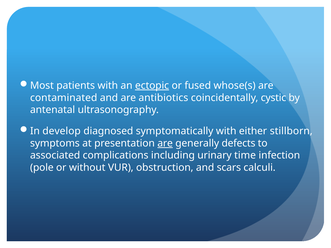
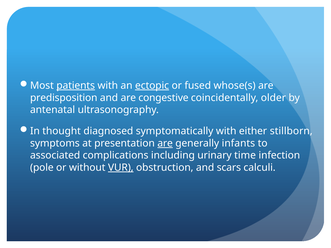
patients underline: none -> present (76, 86)
contaminated: contaminated -> predisposition (64, 98)
antibiotics: antibiotics -> congestive (163, 98)
cystic: cystic -> older (273, 98)
develop: develop -> thought (62, 131)
defects: defects -> infants (238, 143)
VUR underline: none -> present (121, 168)
